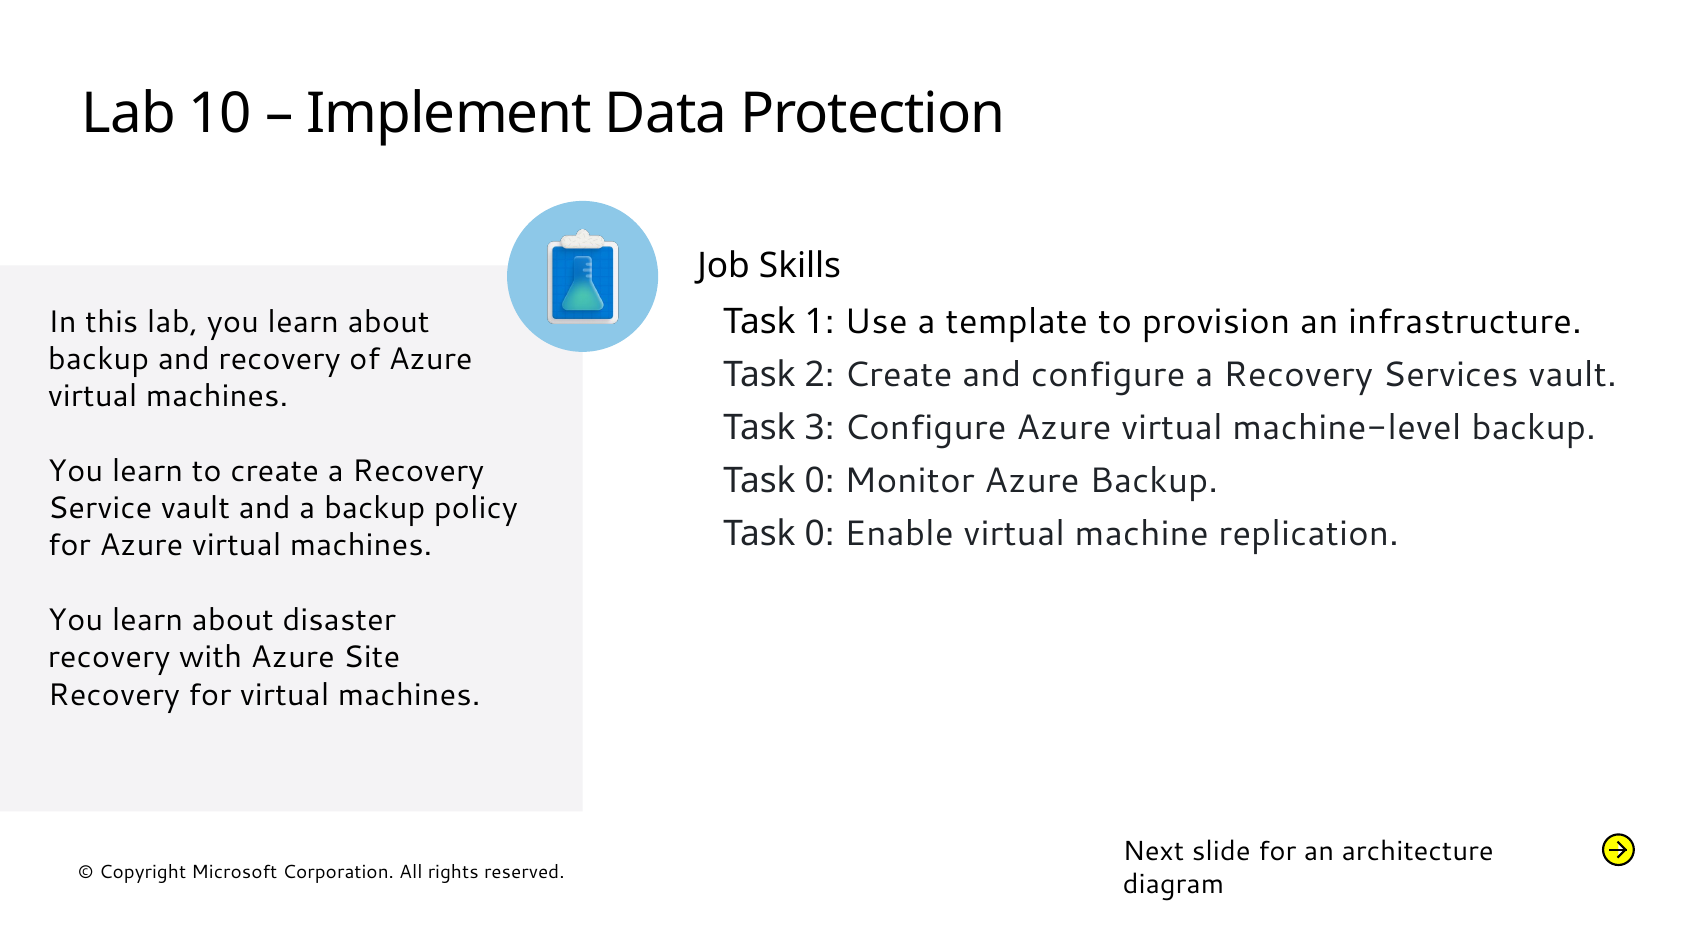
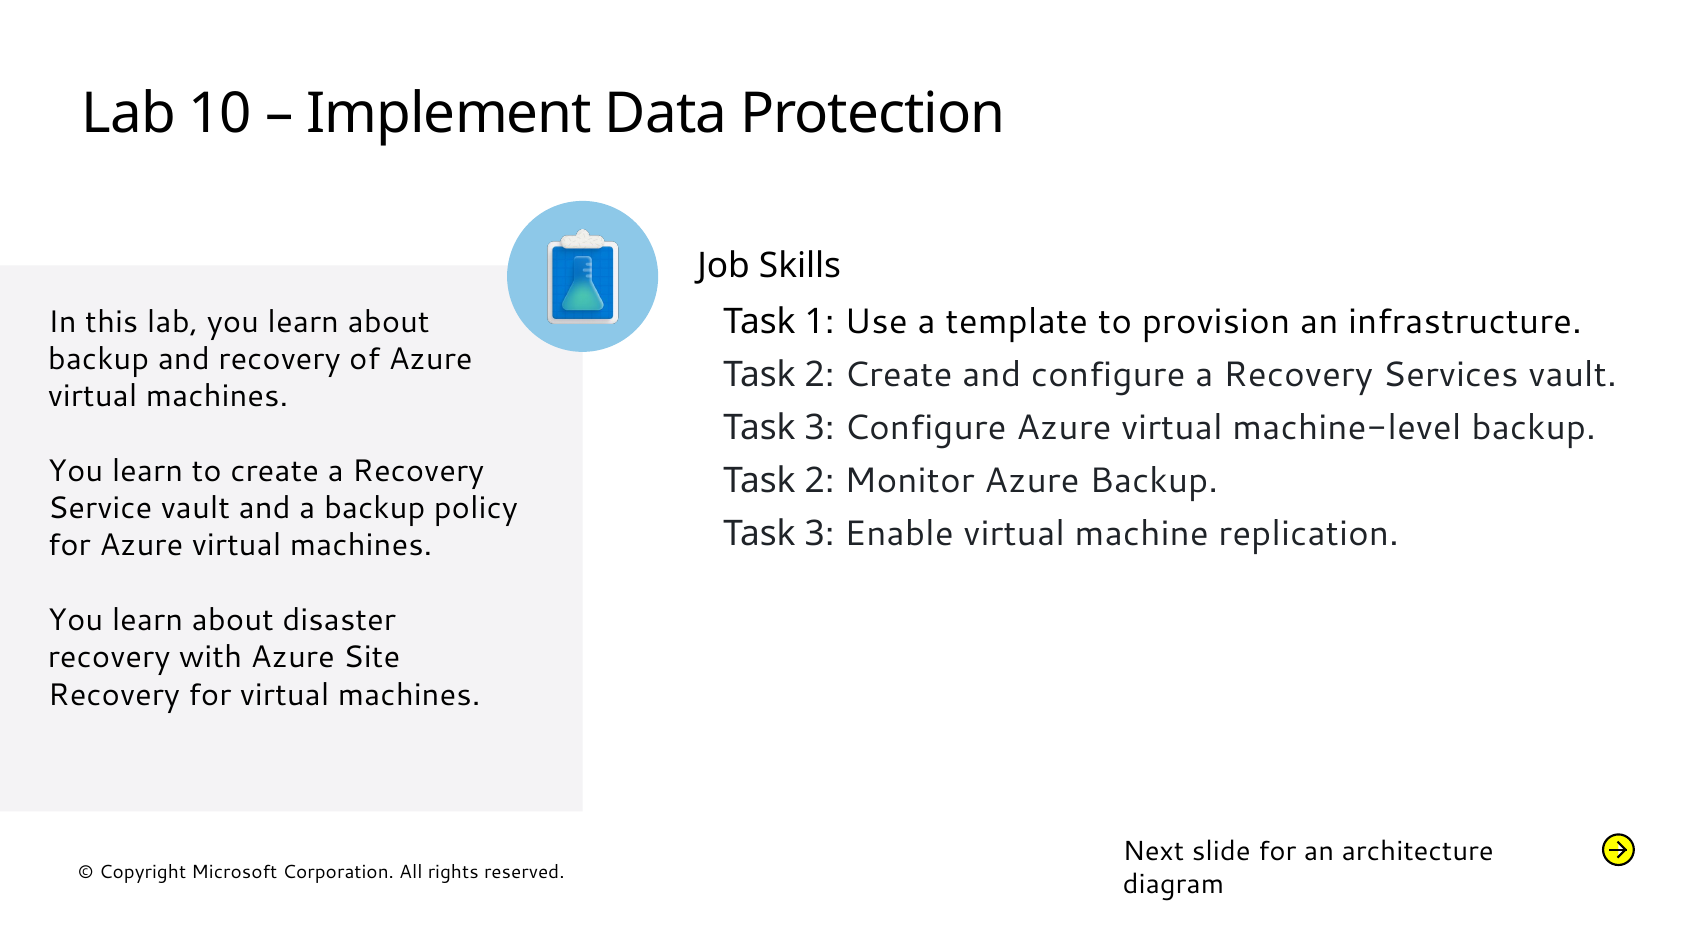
0: 0 -> 2 (815, 481)
0: 0 -> 3 (815, 534)
